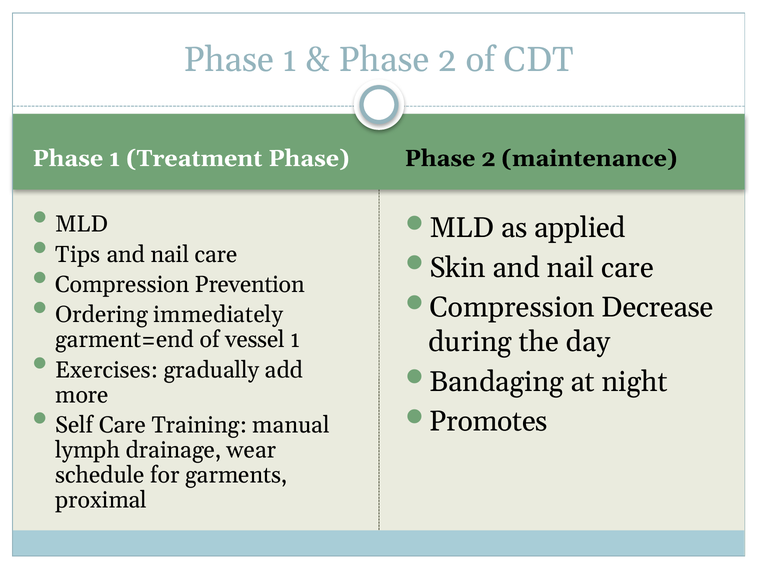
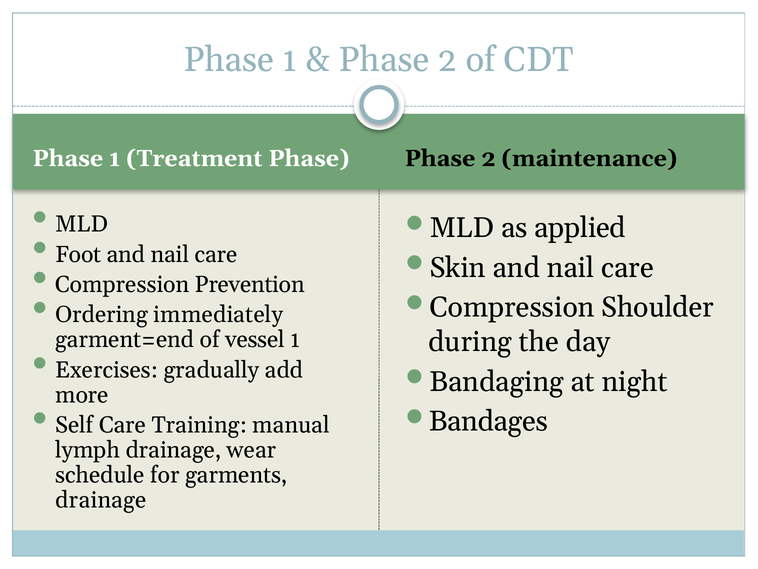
Tips: Tips -> Foot (78, 254)
Decrease: Decrease -> Shoulder (658, 307)
Promotes: Promotes -> Bandages (489, 421)
proximal: proximal -> drainage (101, 500)
